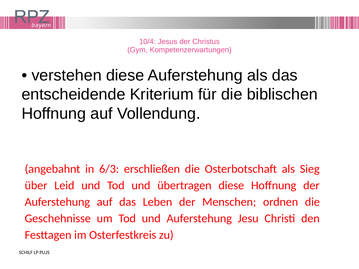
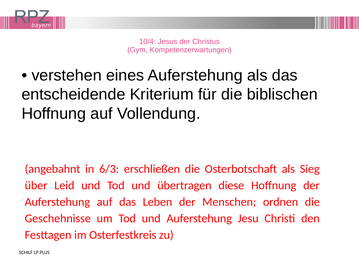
verstehen diese: diese -> eines (125, 75)
